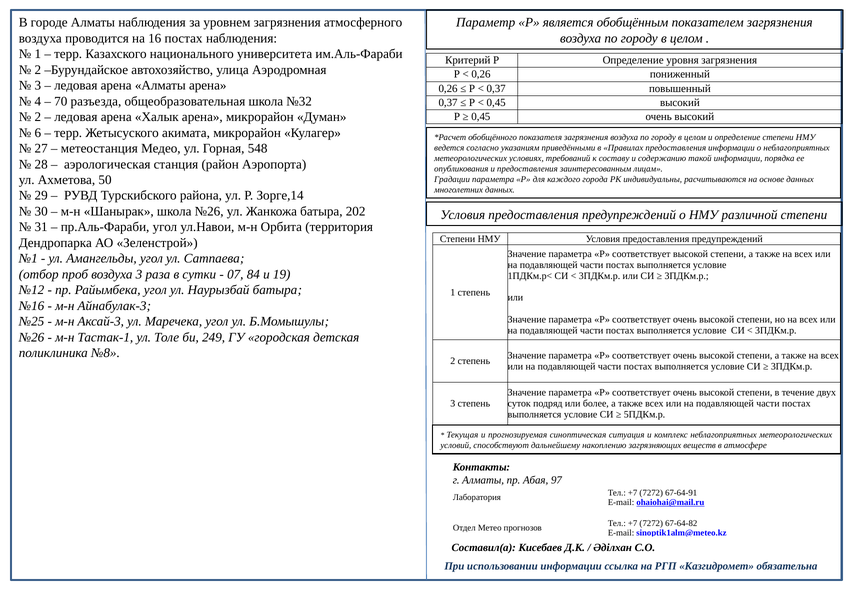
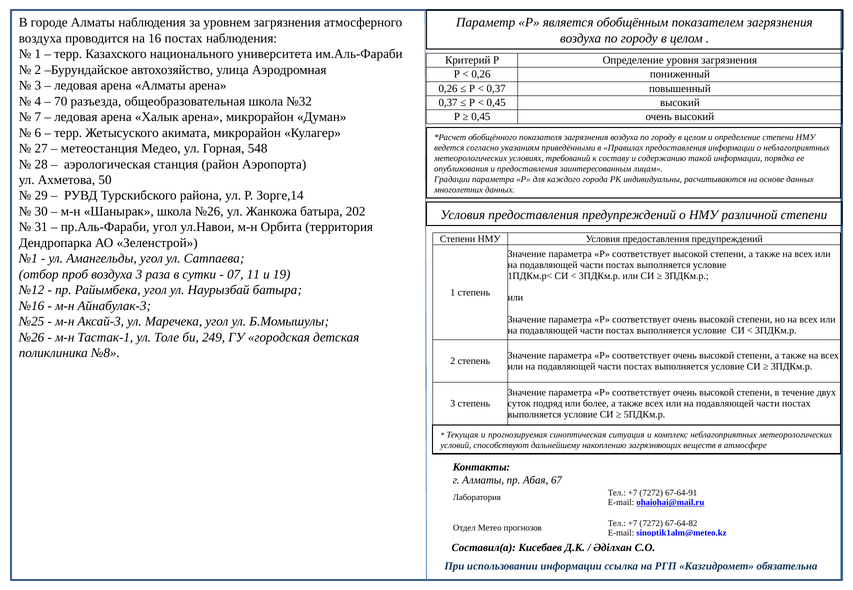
2: 2 -> 7 (38, 117)
84: 84 -> 11 (253, 275)
97: 97 -> 67 (556, 481)
